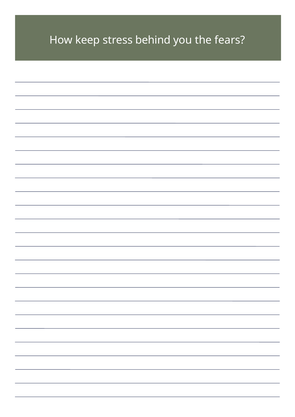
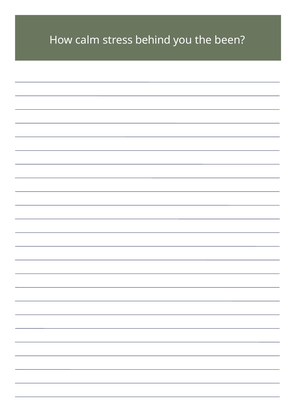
keep: keep -> calm (88, 40)
fears: fears -> been (230, 40)
